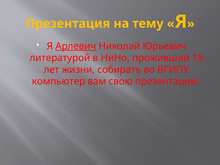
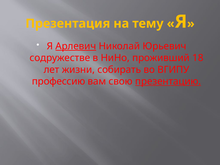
литературой: литературой -> содружестве (60, 58)
компьютер: компьютер -> профессию (59, 81)
презентацию underline: none -> present (168, 81)
